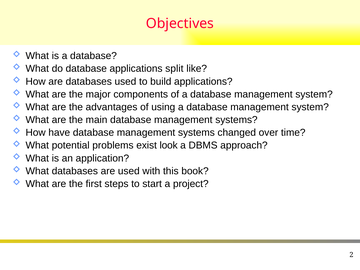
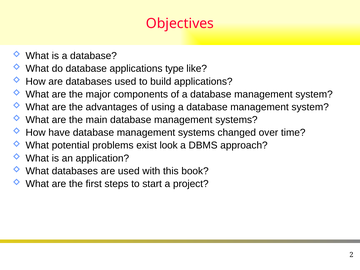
split: split -> type (174, 69)
